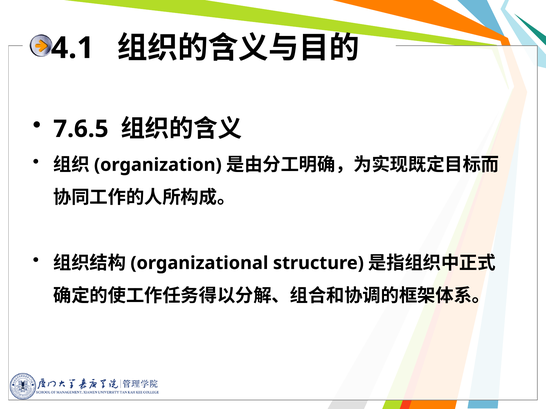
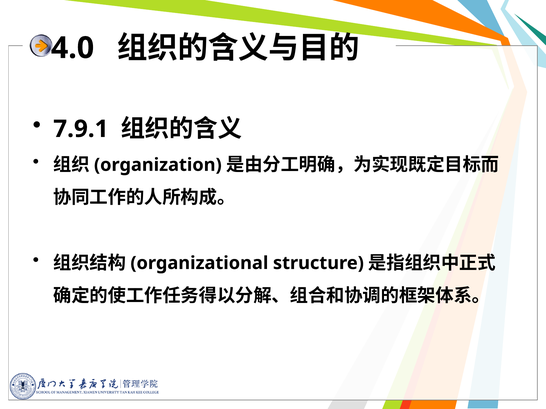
4.1: 4.1 -> 4.0 (73, 48)
7.6.5: 7.6.5 -> 7.9.1 (81, 129)
